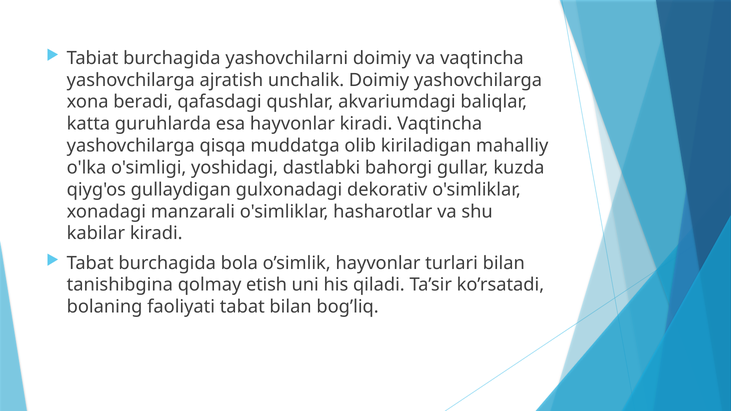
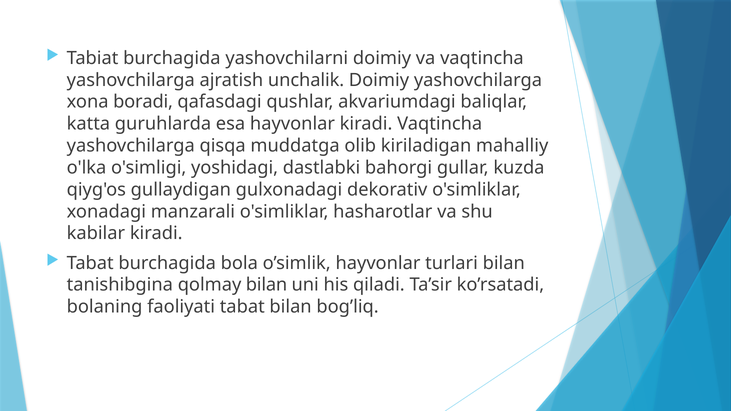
beradi: beradi -> boradi (143, 102)
qolmay etish: etish -> bilan (267, 285)
